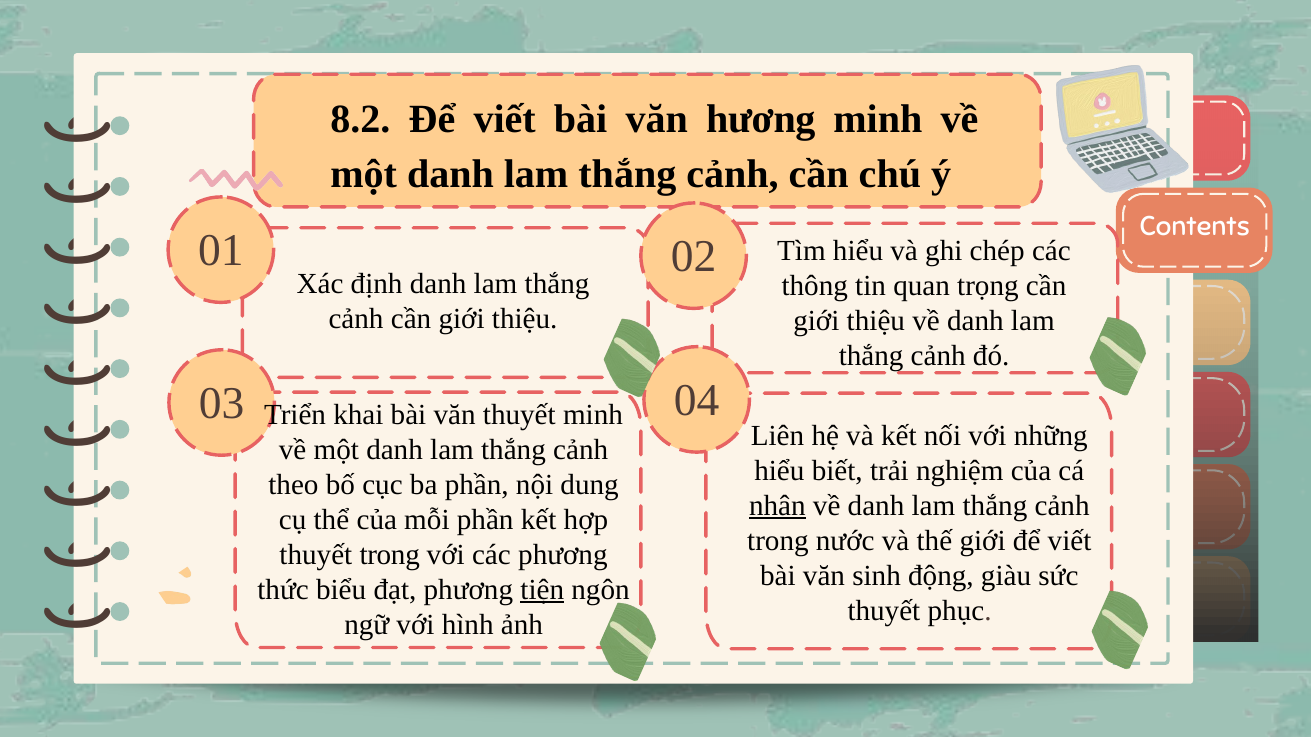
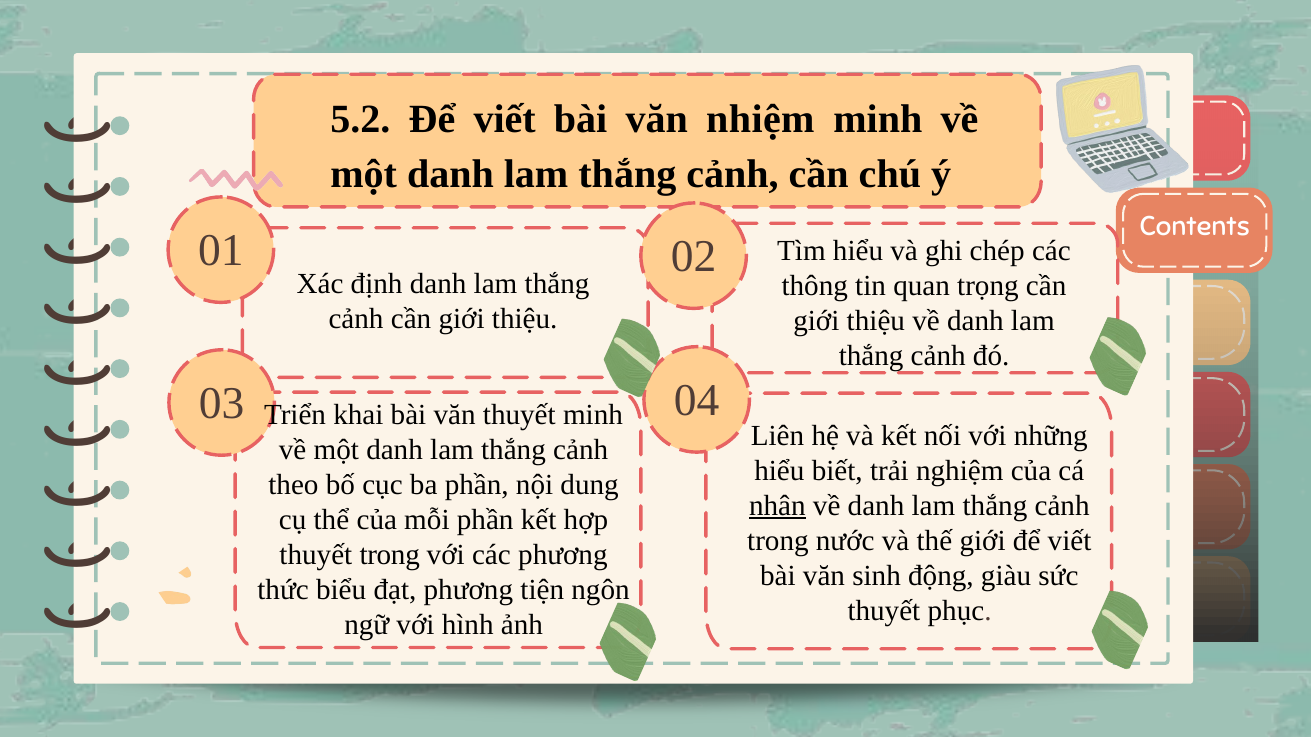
8.2: 8.2 -> 5.2 (360, 119)
hương: hương -> nhiệm (760, 119)
tiện underline: present -> none (542, 590)
